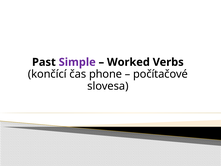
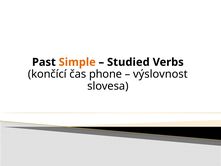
Simple colour: purple -> orange (77, 62)
Worked: Worked -> Studied (128, 62)
počítačové: počítačové -> výslovnost (160, 74)
